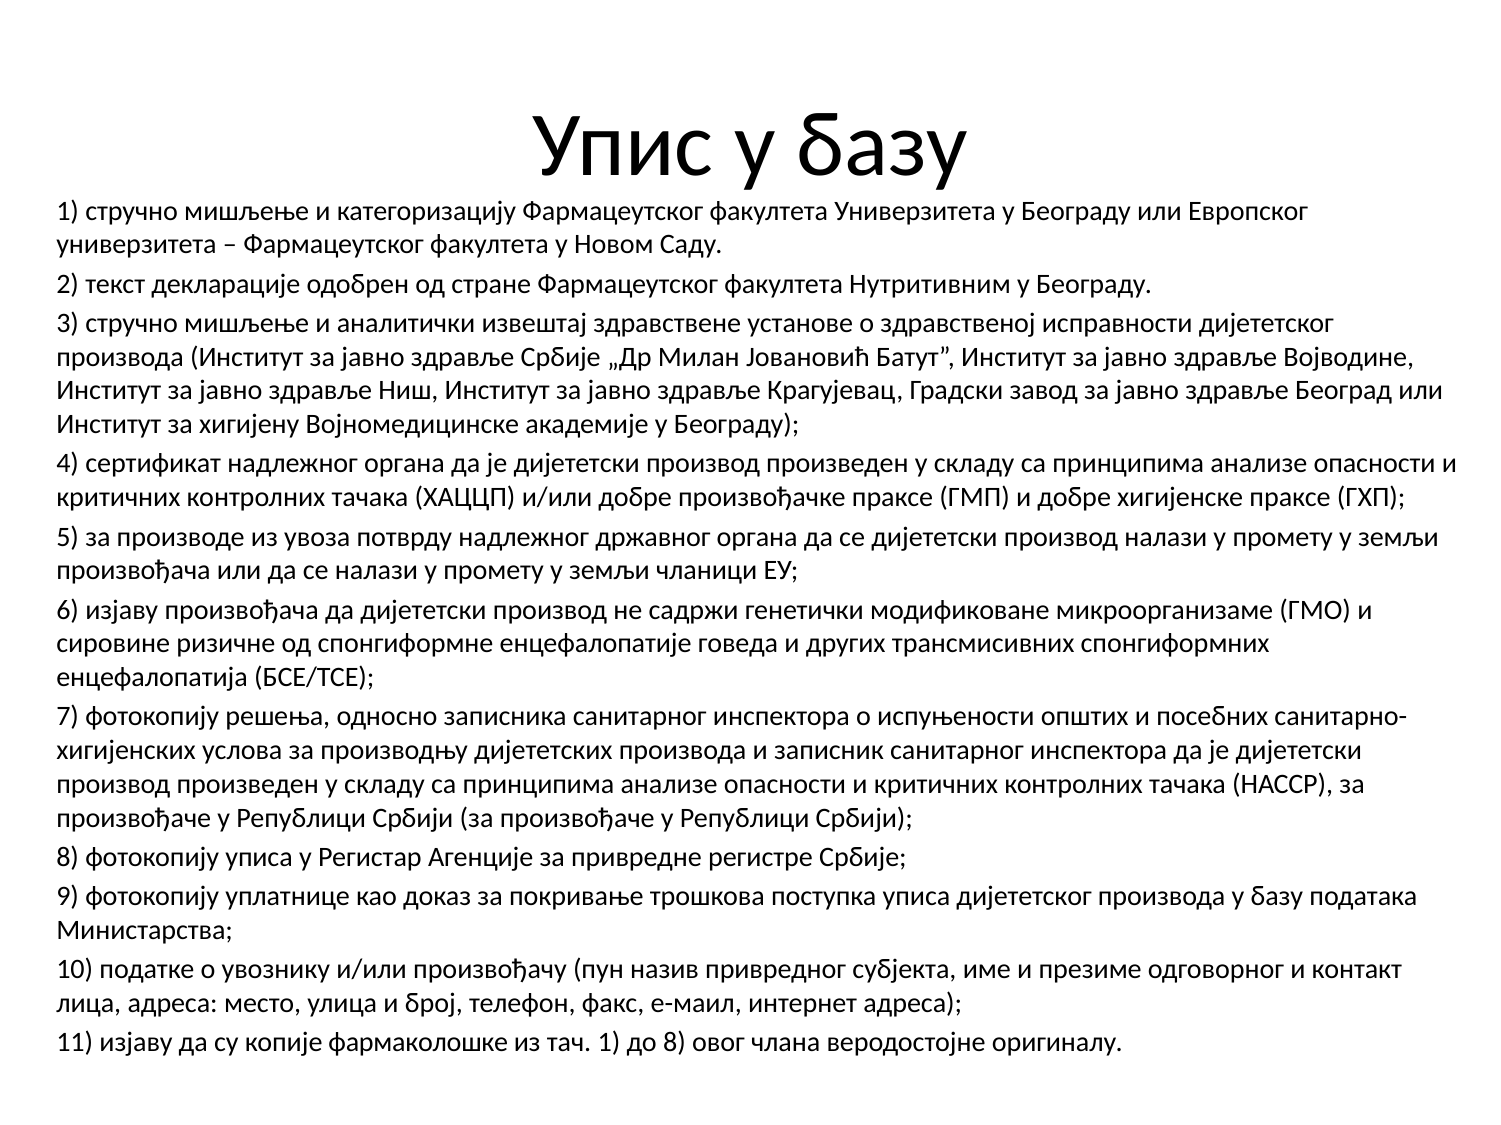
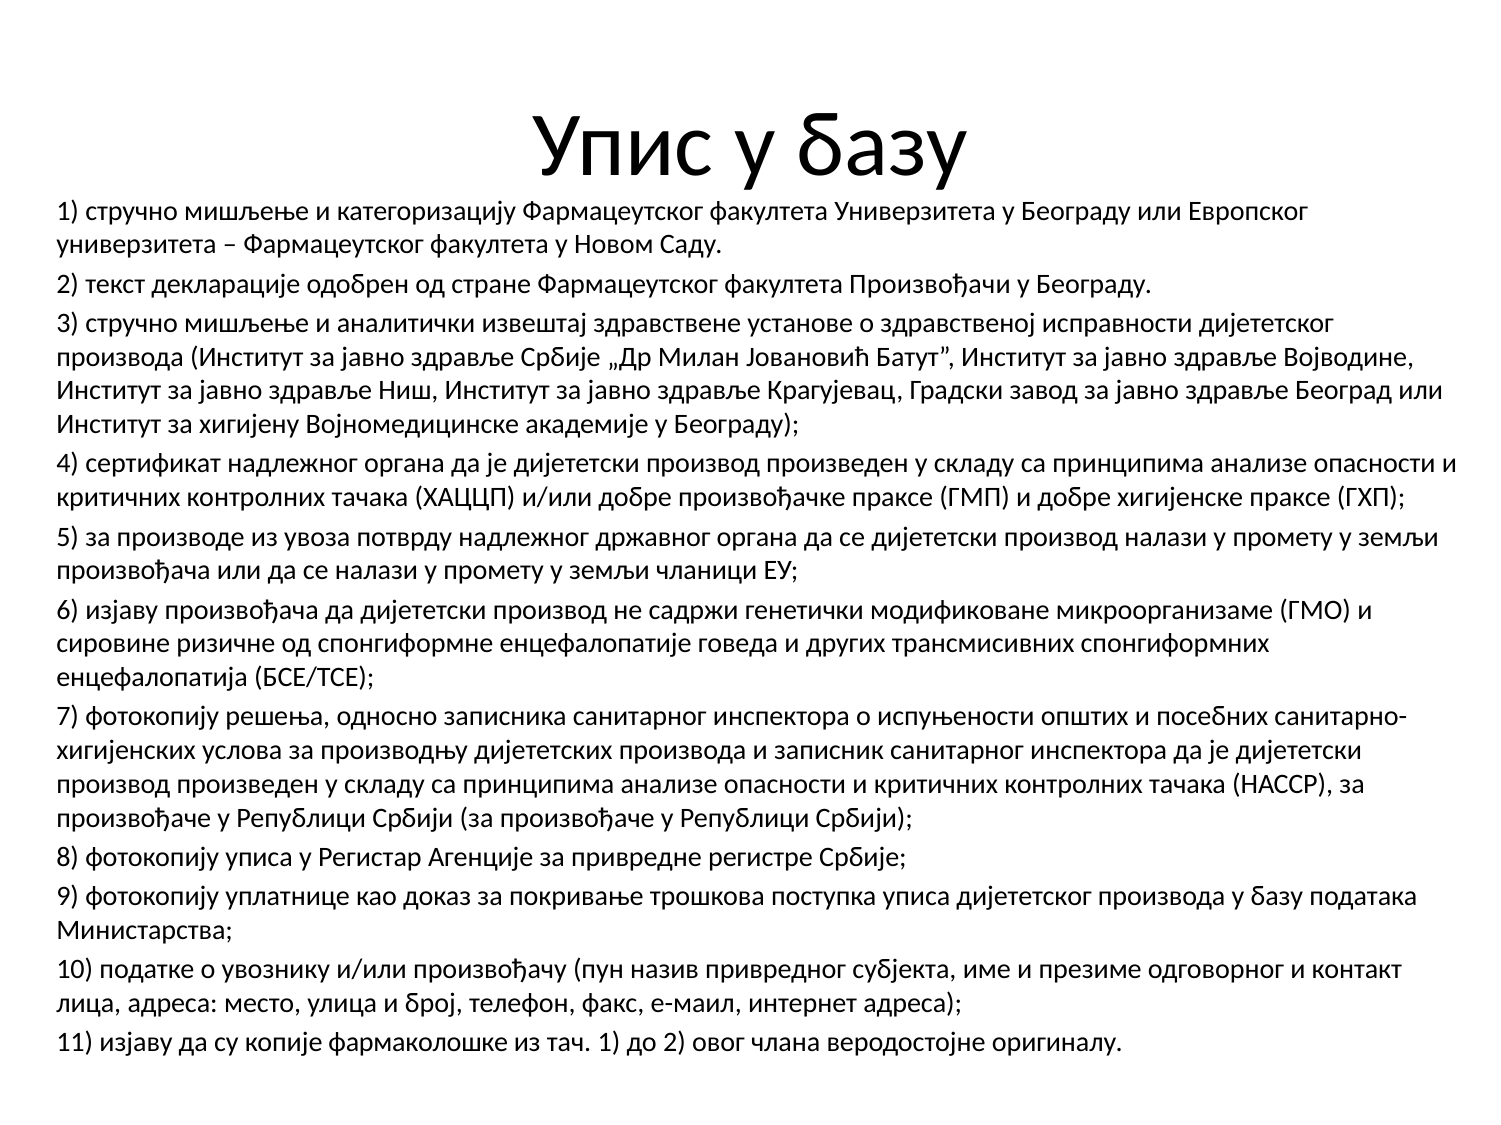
Нутритивним: Нутритивним -> Произвођачи (930, 284)
до 8: 8 -> 2 (675, 1043)
